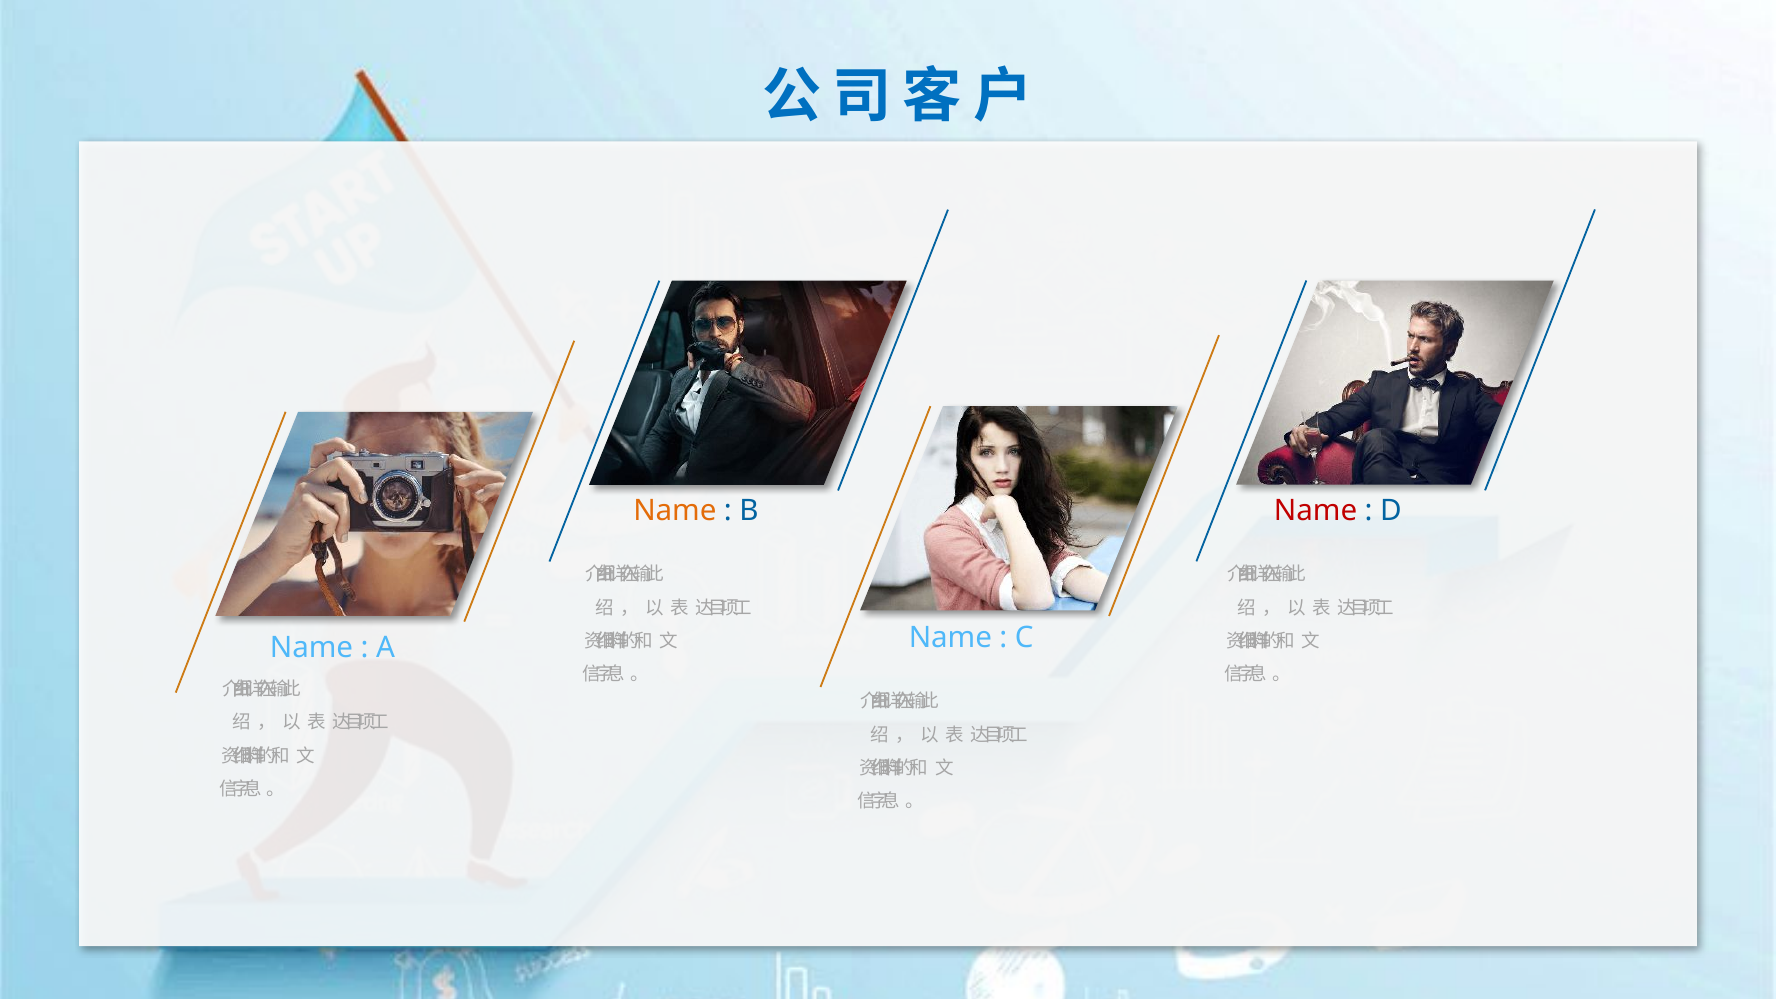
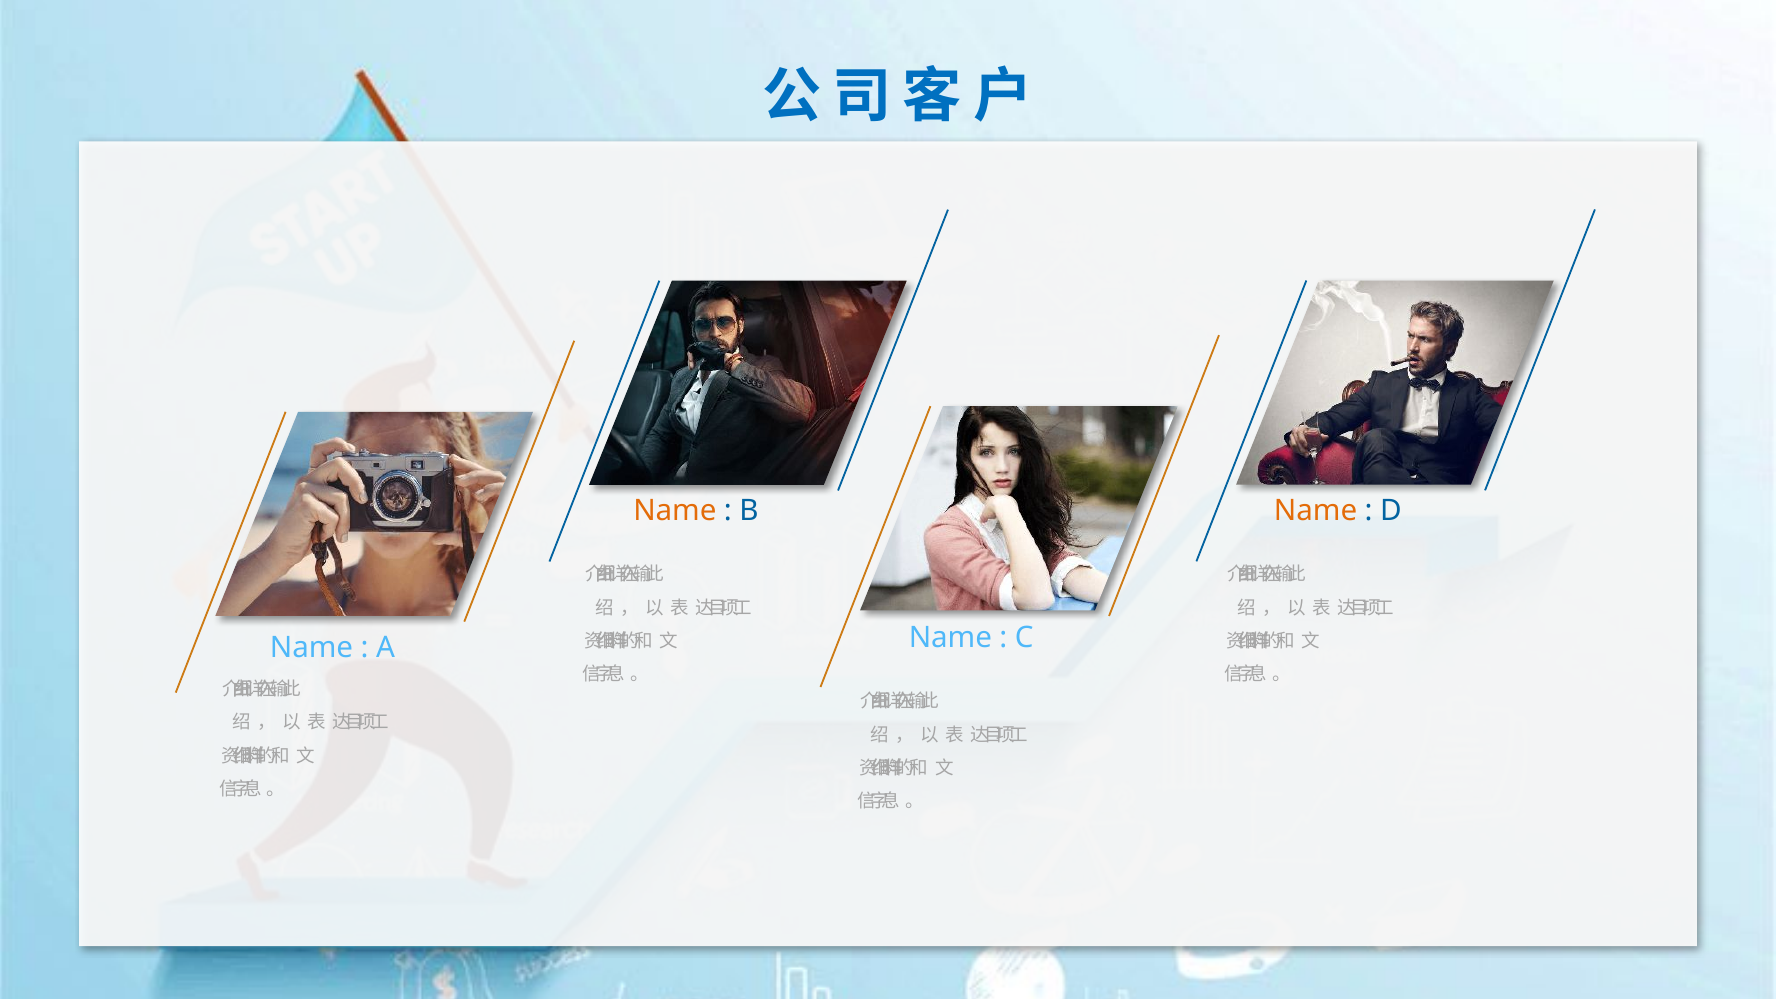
Name colour: red -> orange (1316, 511)
